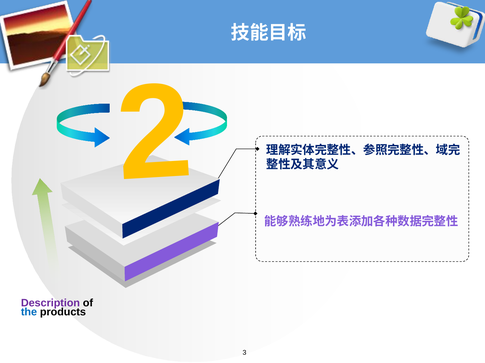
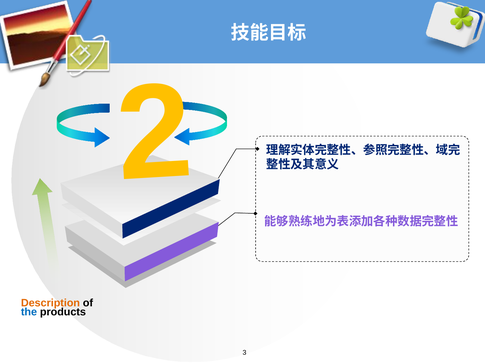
Description colour: purple -> orange (50, 304)
